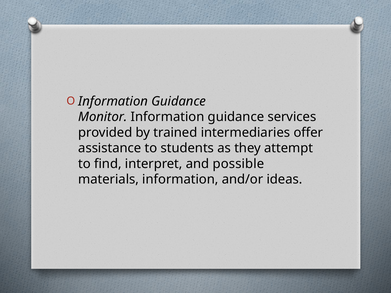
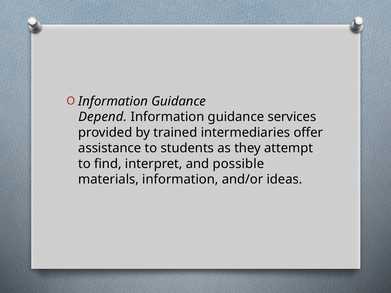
Monitor: Monitor -> Depend (103, 117)
